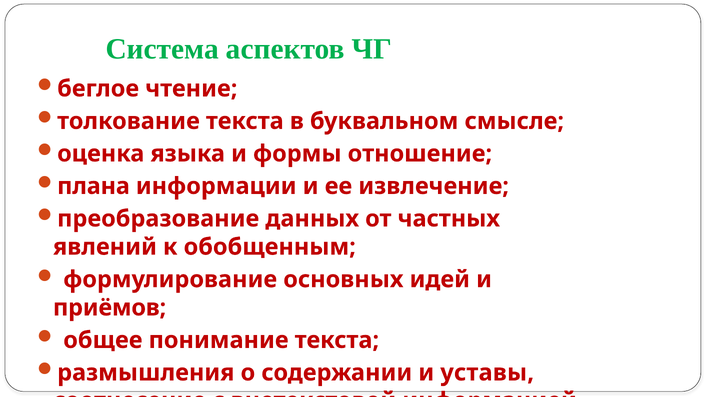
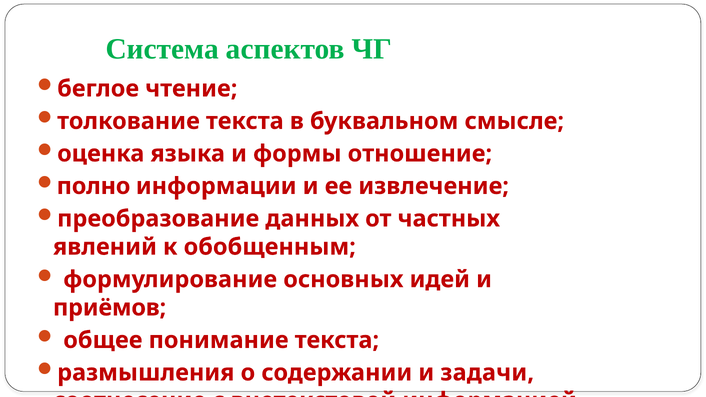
плана: плана -> полно (94, 186)
уставы: уставы -> задачи (487, 373)
